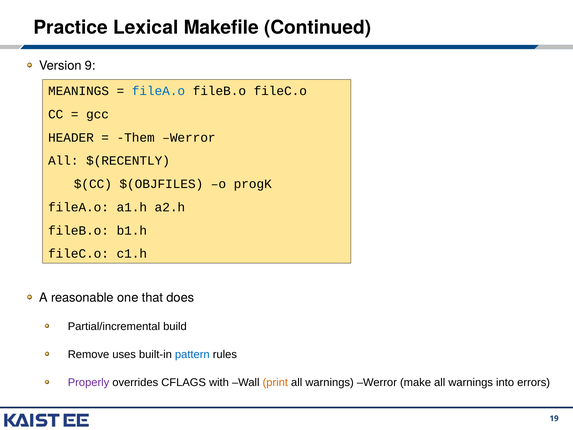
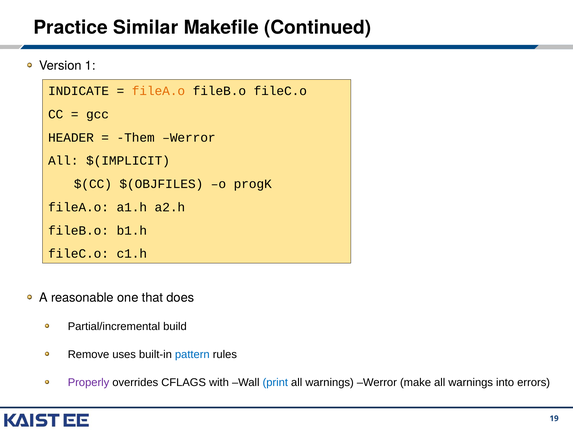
Lexical: Lexical -> Similar (146, 27)
9: 9 -> 1 (90, 66)
MEANINGS: MEANINGS -> INDICATE (79, 91)
fileA.o colour: blue -> orange (158, 91)
$(RECENTLY: $(RECENTLY -> $(IMPLICIT (128, 161)
print colour: orange -> blue (275, 382)
